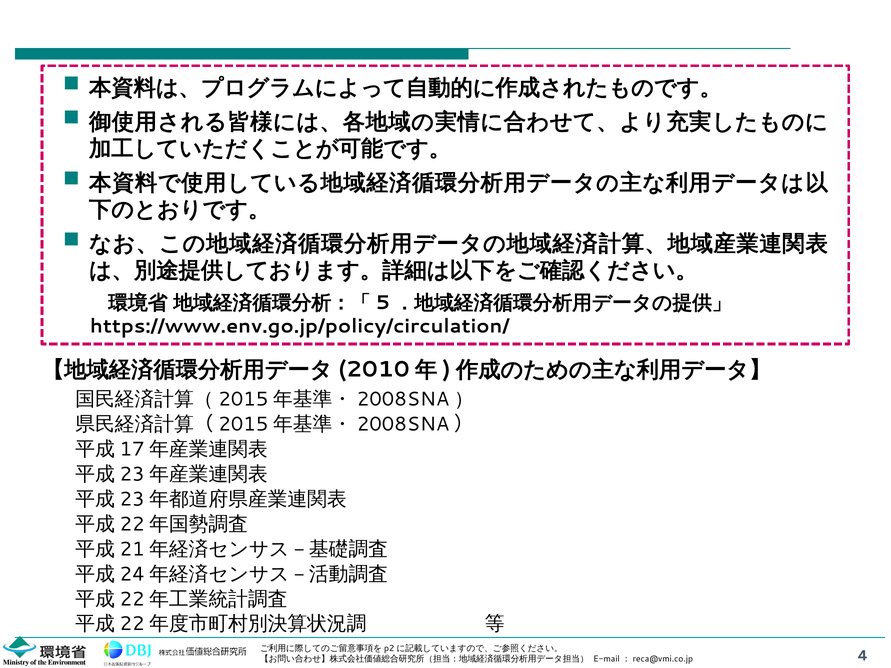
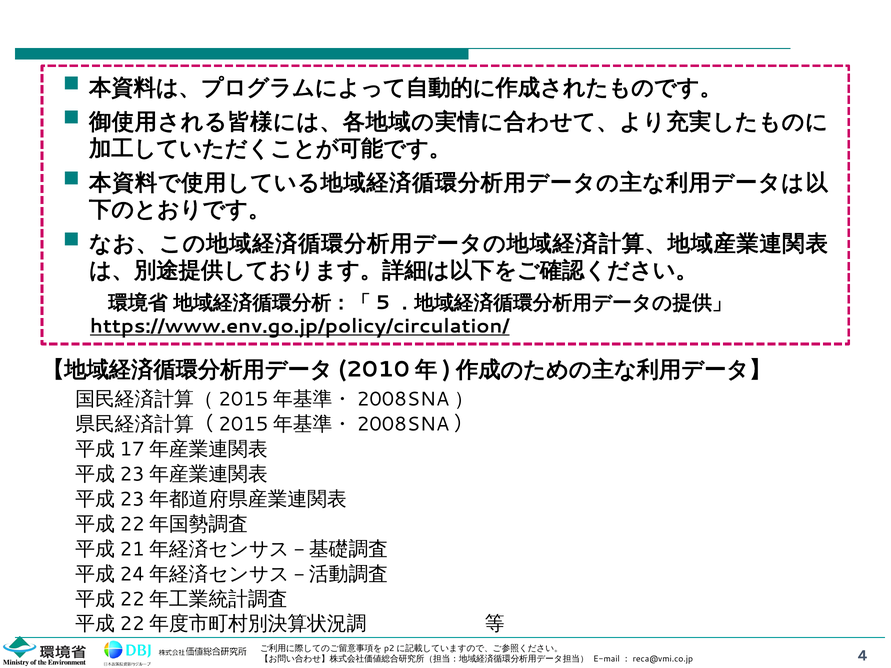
https://www.env.go.jp/policy/circulation/ underline: none -> present (300, 327)
